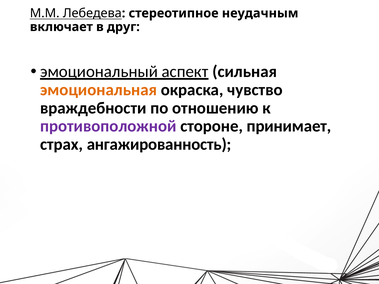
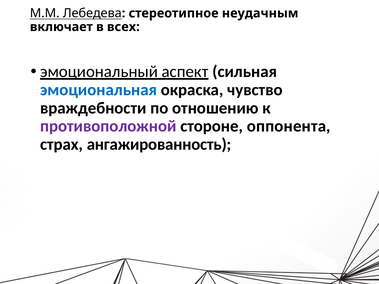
друг: друг -> всех (123, 27)
эмоциональная colour: orange -> blue (99, 90)
принимает: принимает -> оппонента (289, 126)
